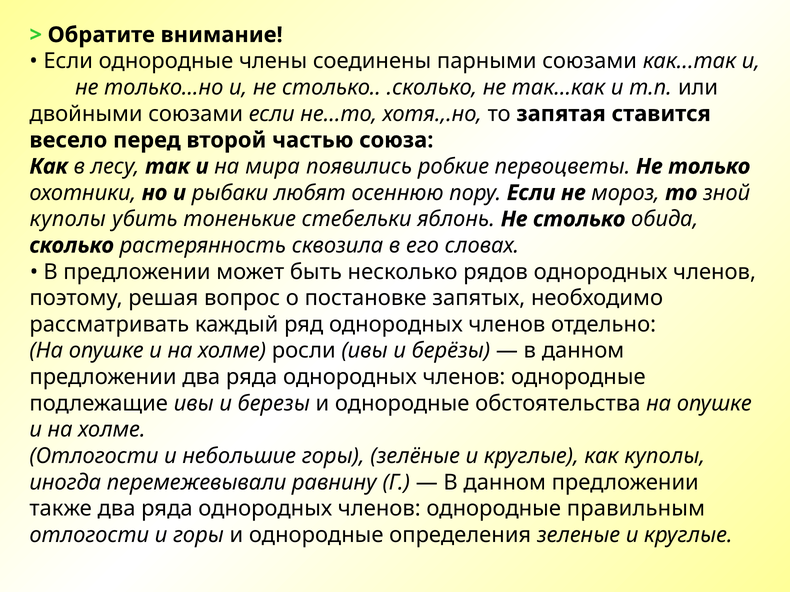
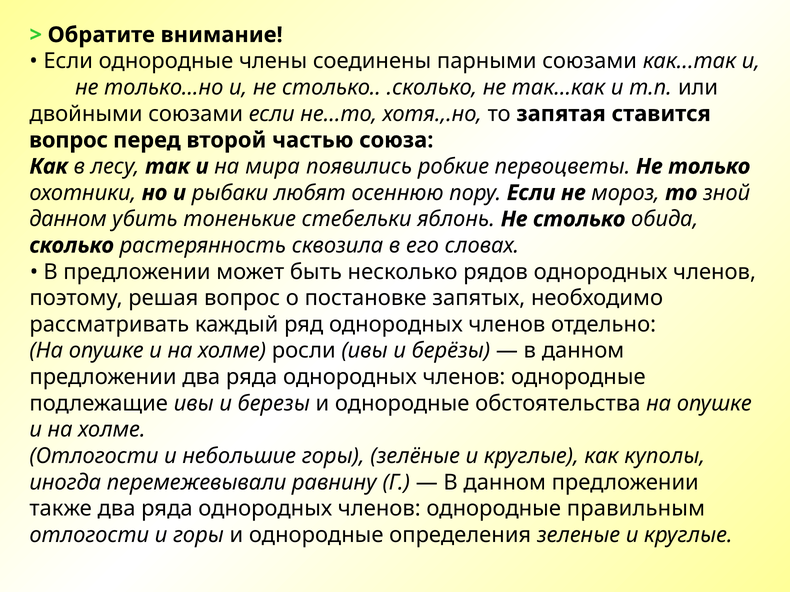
весело: весело -> вопрос (69, 140)
куполы: куполы -> данном (68, 219)
